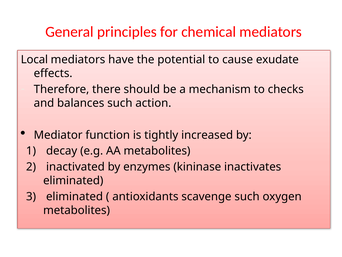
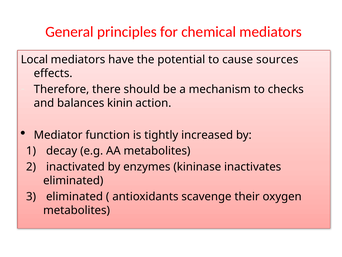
exudate: exudate -> sources (277, 59)
balances such: such -> kinin (120, 103)
scavenge such: such -> their (247, 196)
